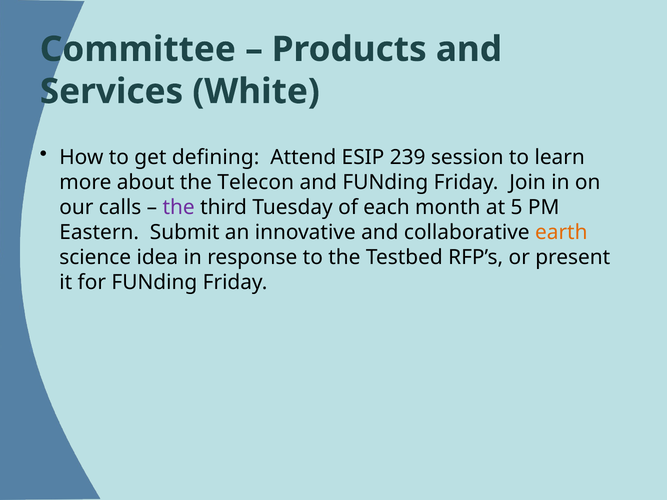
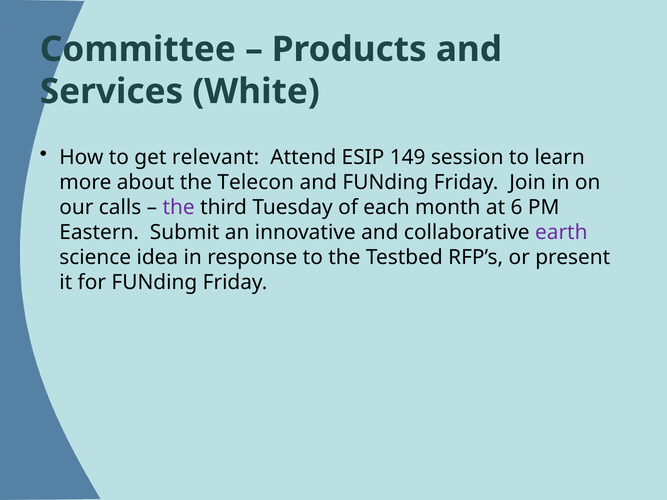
defining: defining -> relevant (216, 157)
239: 239 -> 149 (408, 157)
5: 5 -> 6 (517, 207)
earth colour: orange -> purple (561, 232)
